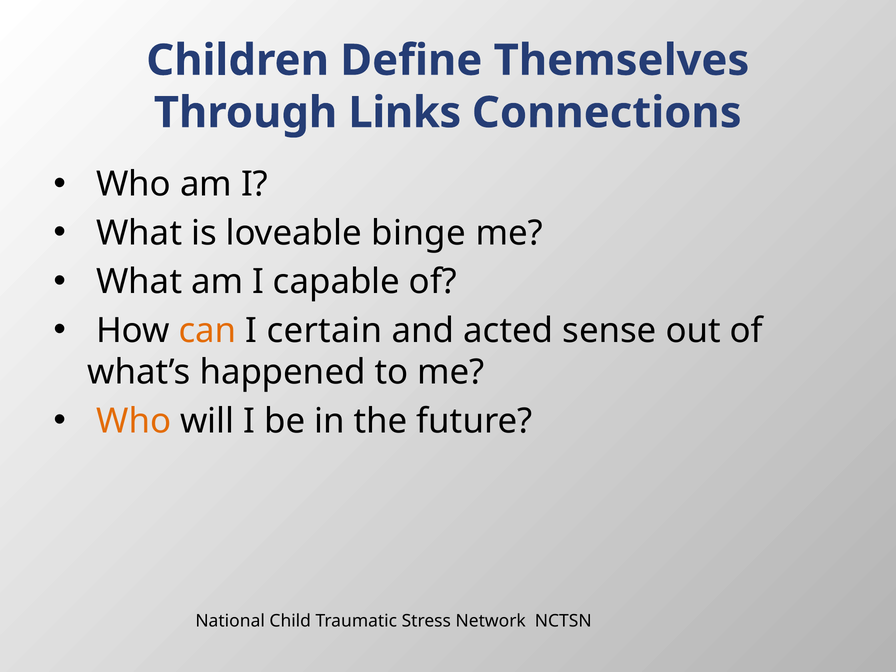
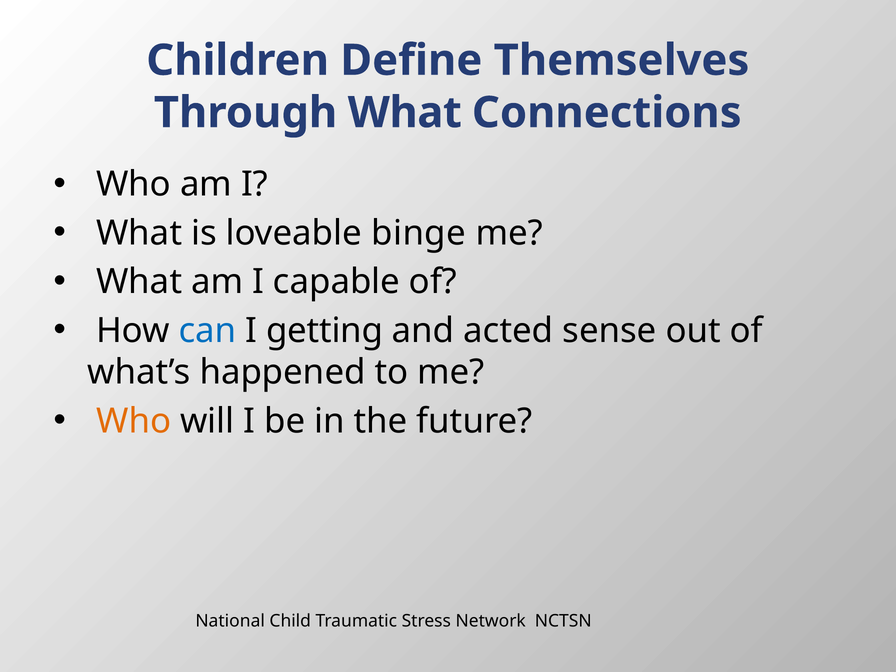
Through Links: Links -> What (405, 113)
can colour: orange -> blue (208, 331)
certain: certain -> getting (325, 331)
